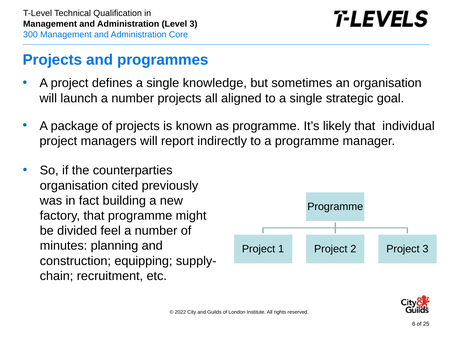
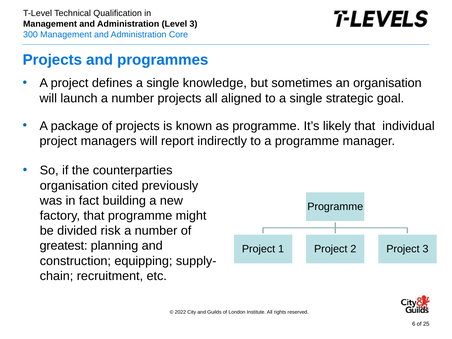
feel: feel -> risk (111, 231)
minutes: minutes -> greatest (64, 246)
